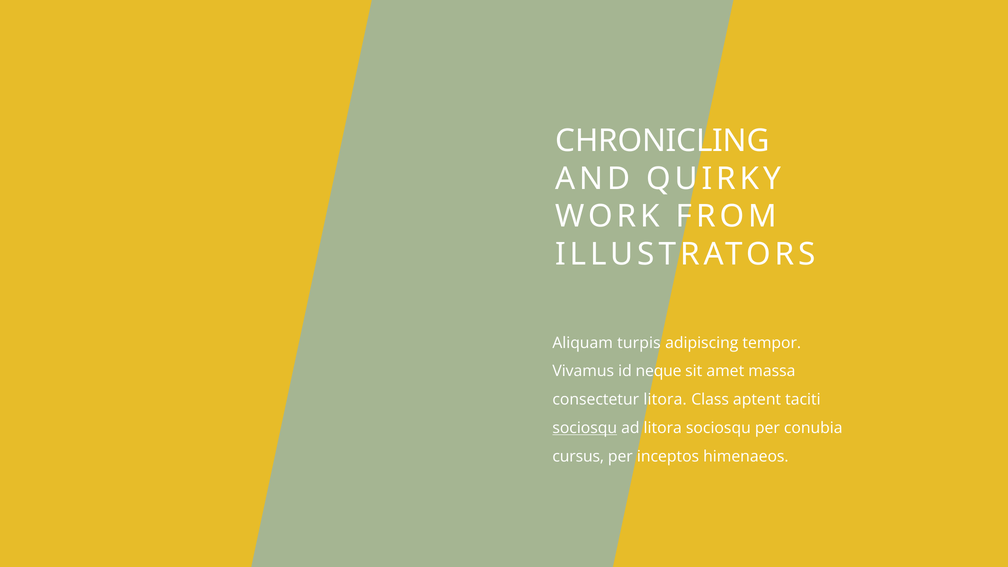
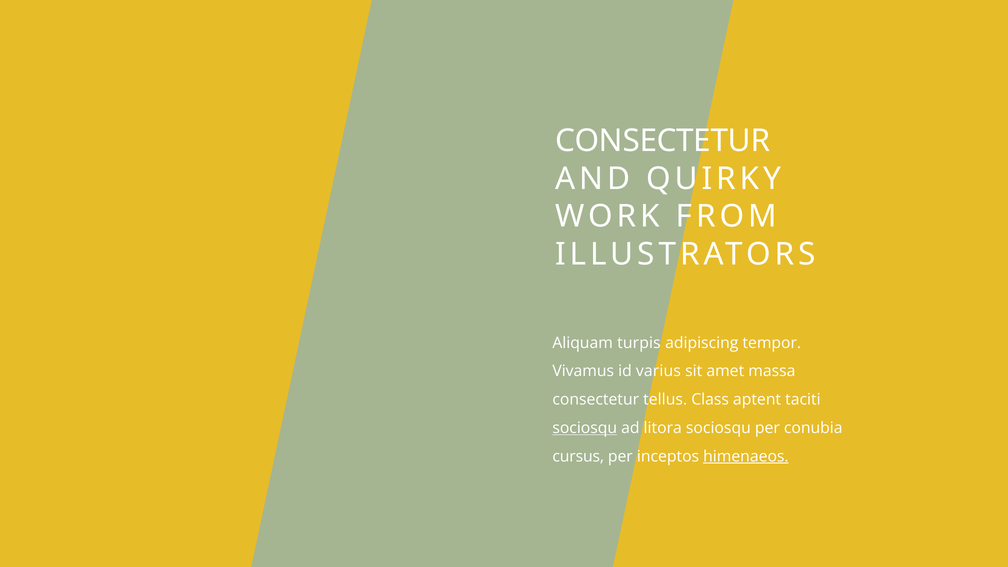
CHRONICLING: CHRONICLING -> CONSECTETUR (663, 141)
neque: neque -> varius (658, 371)
consectetur litora: litora -> tellus (665, 400)
himenaeos underline: none -> present (746, 456)
